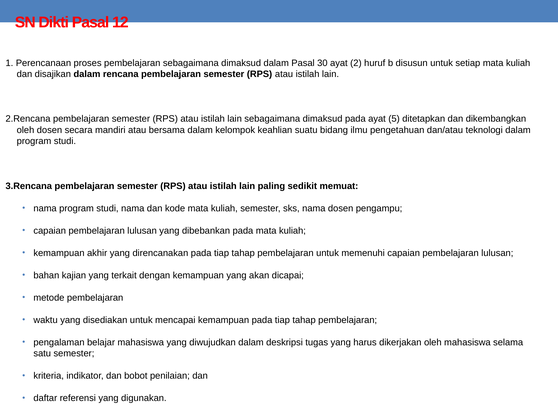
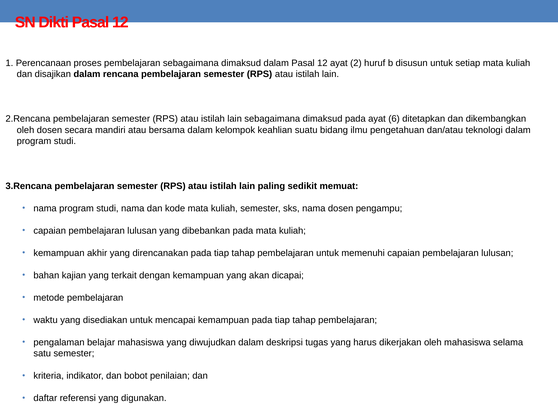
dalam Pasal 30: 30 -> 12 (322, 63)
5: 5 -> 6 (394, 119)
